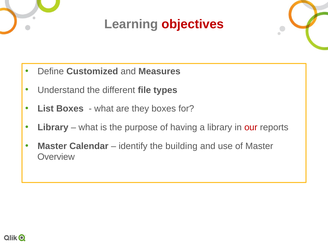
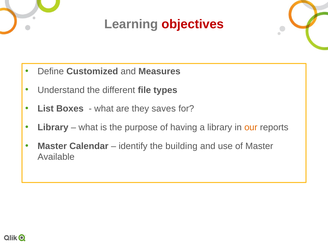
they boxes: boxes -> saves (164, 109)
our colour: red -> orange (251, 127)
Overview: Overview -> Available (56, 157)
